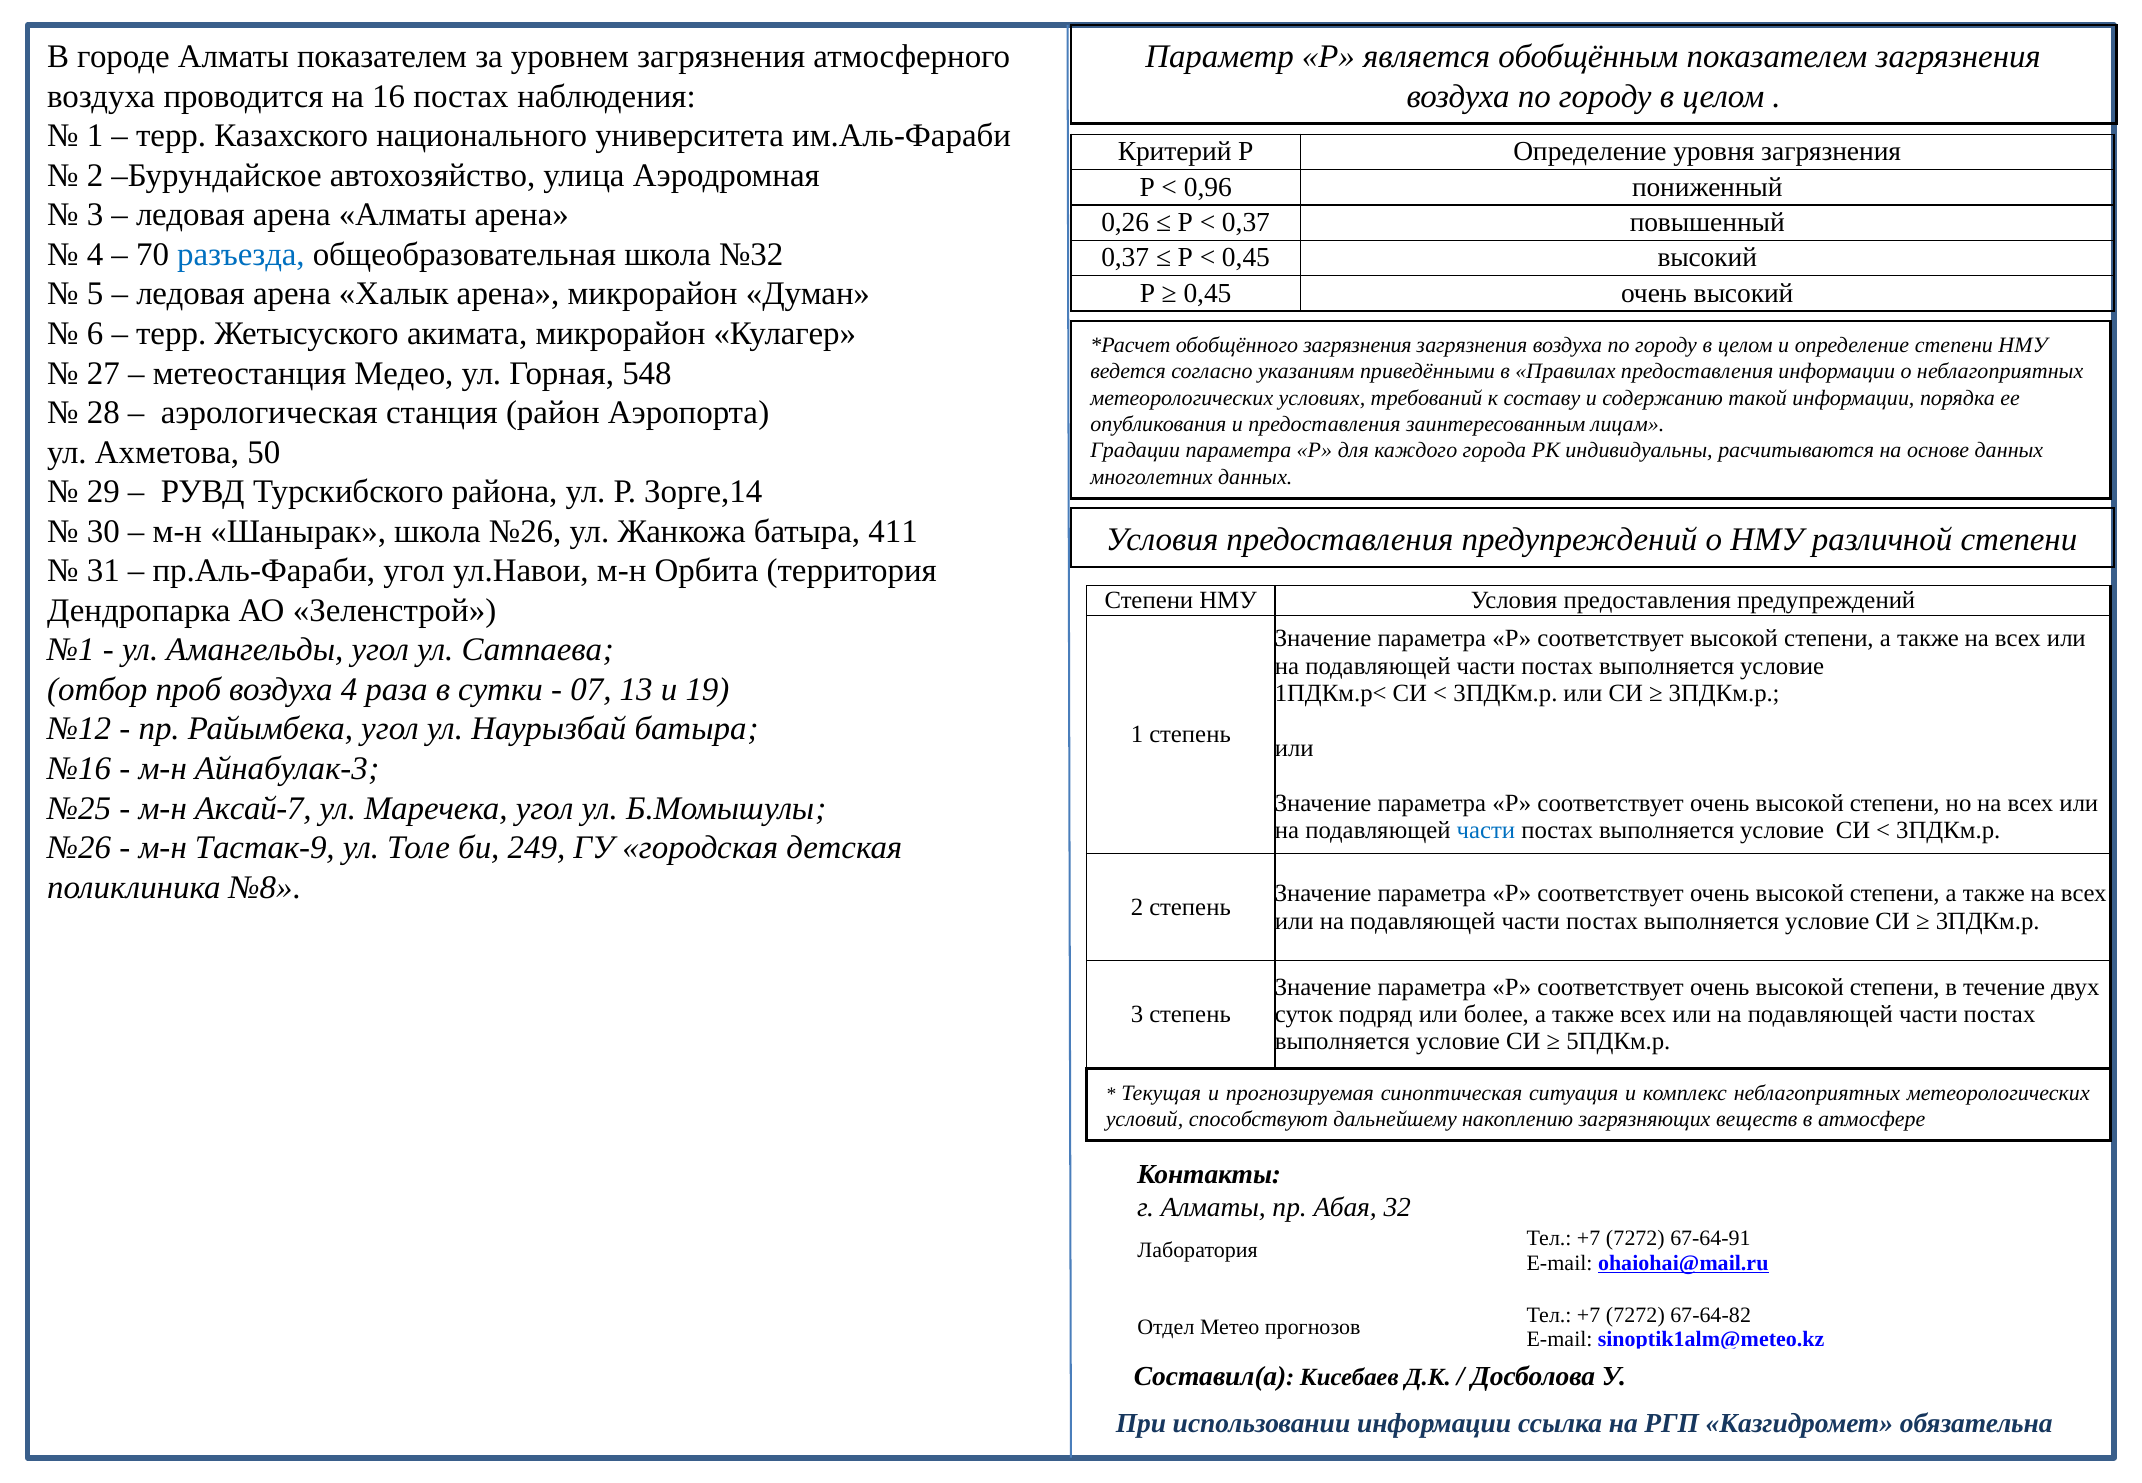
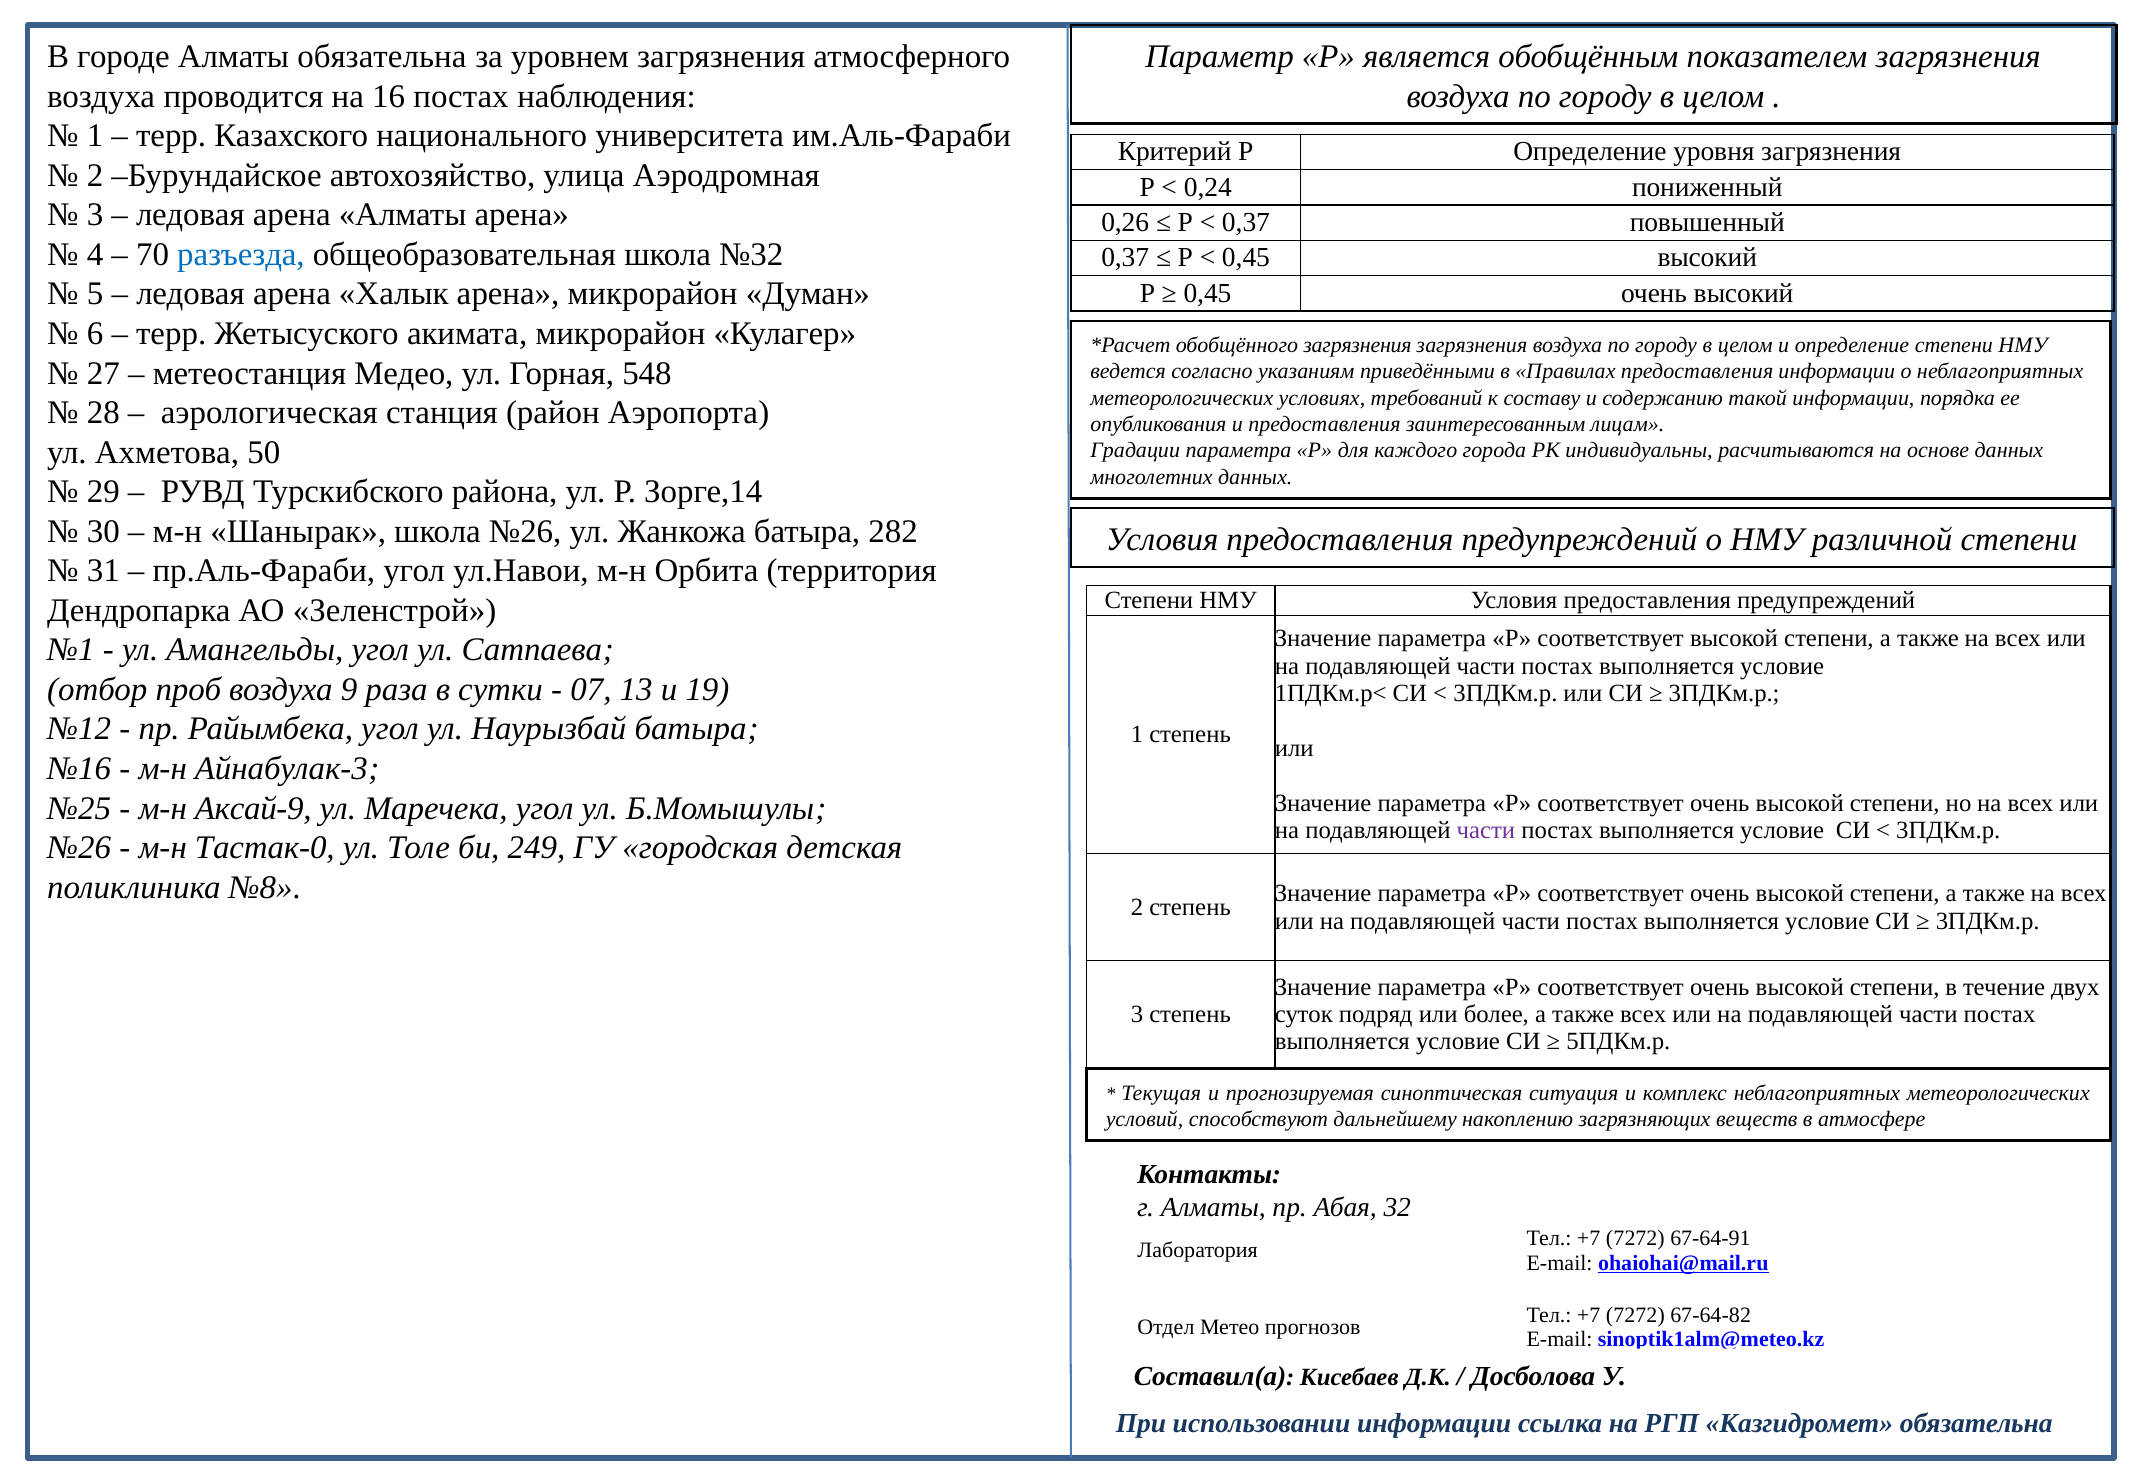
Алматы показателем: показателем -> обязательна (382, 57)
0,96: 0,96 -> 0,24 (1208, 187)
411: 411 -> 282 (893, 531)
воздуха 4: 4 -> 9 (349, 689)
Аксай-7: Аксай-7 -> Аксай-9 (253, 808)
части colour: blue -> purple (1486, 831)
Тастак-9: Тастак-9 -> Тастак-0 (265, 848)
